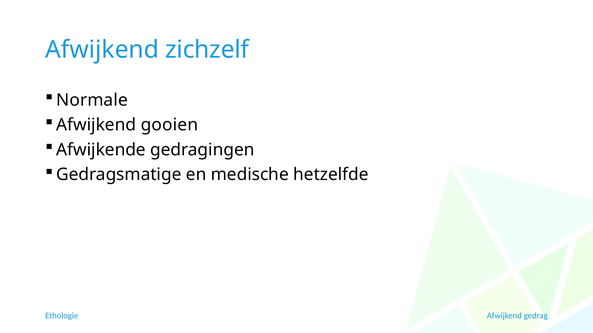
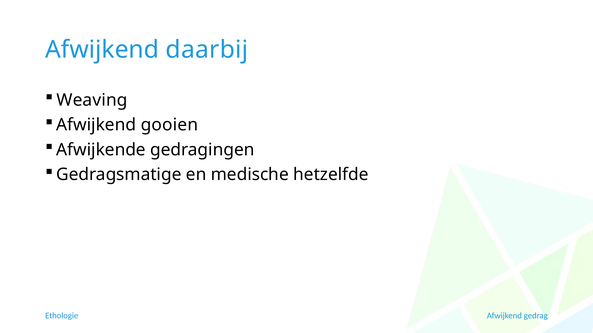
zichzelf: zichzelf -> daarbij (207, 50)
Normale: Normale -> Weaving (92, 100)
